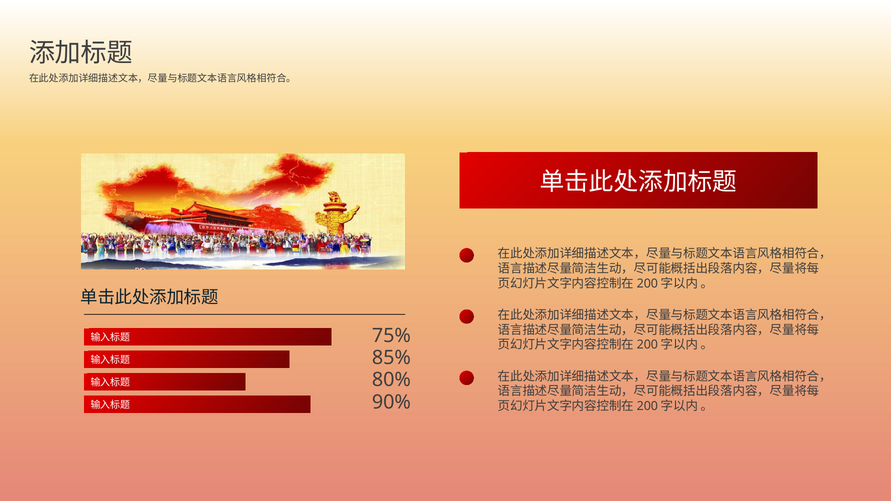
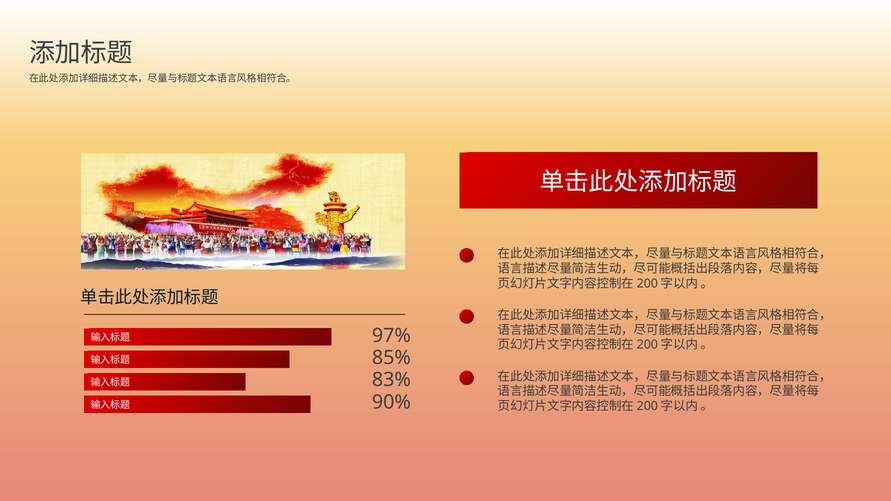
75%: 75% -> 97% (391, 336)
80%: 80% -> 83% (391, 380)
